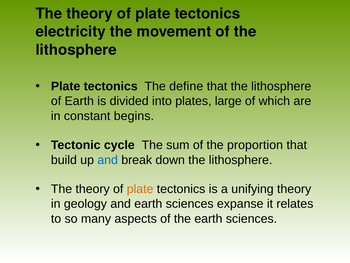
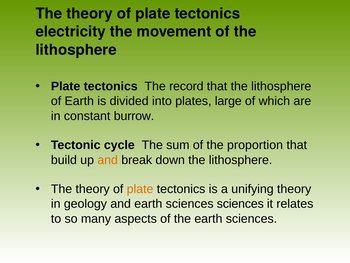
define: define -> record (186, 86)
begins: begins -> burrow (134, 116)
and colour: blue -> orange (108, 160)
sciences expanse: expanse -> sciences (240, 204)
